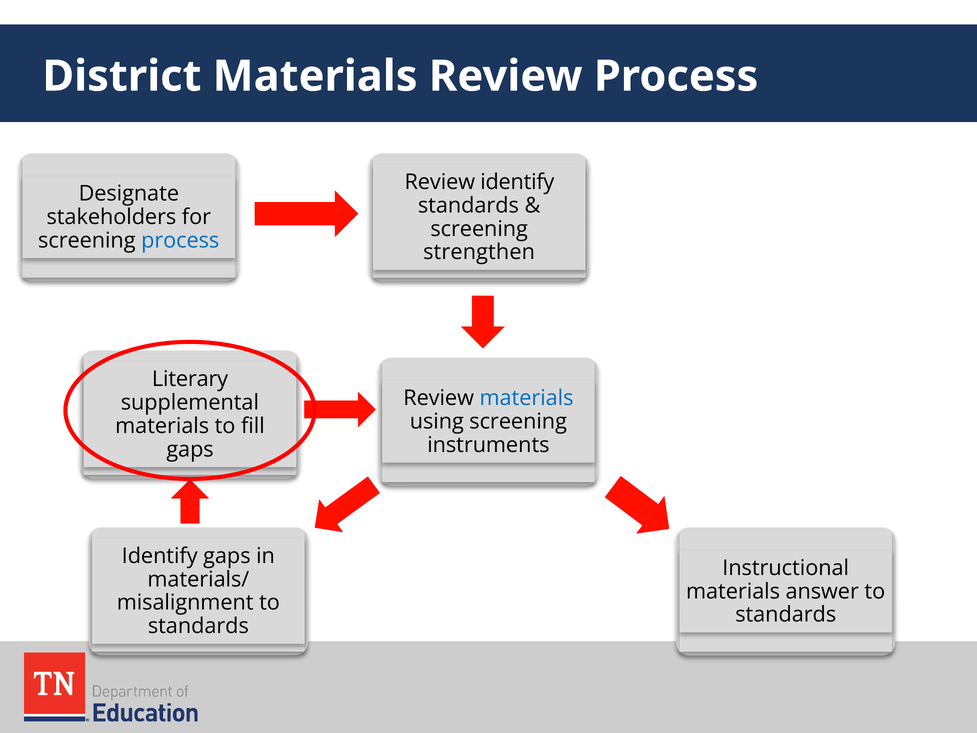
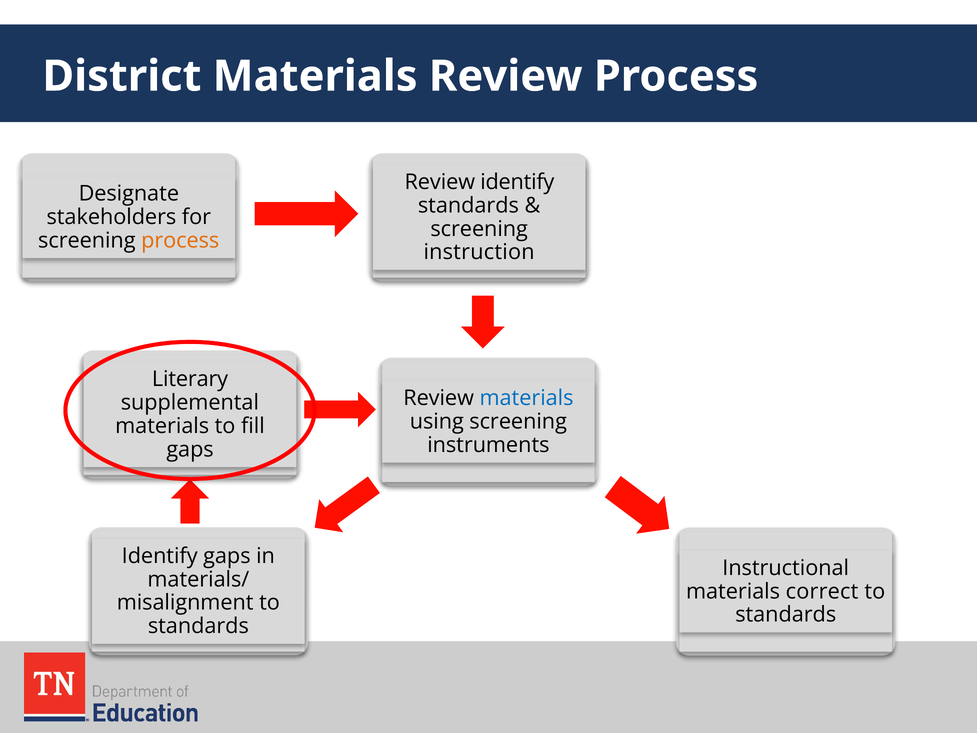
process colour: blue -> orange (180, 241)
strengthen: strengthen -> instruction (479, 252)
answer: answer -> correct (822, 591)
